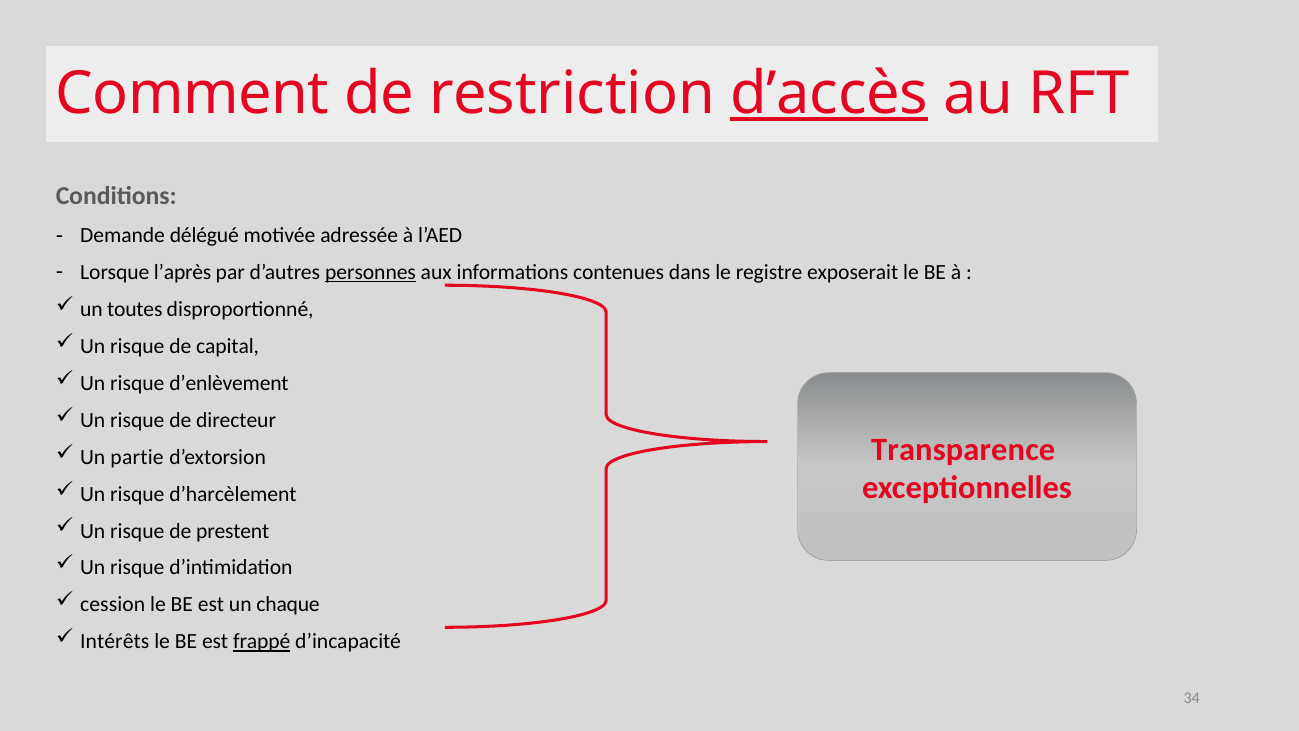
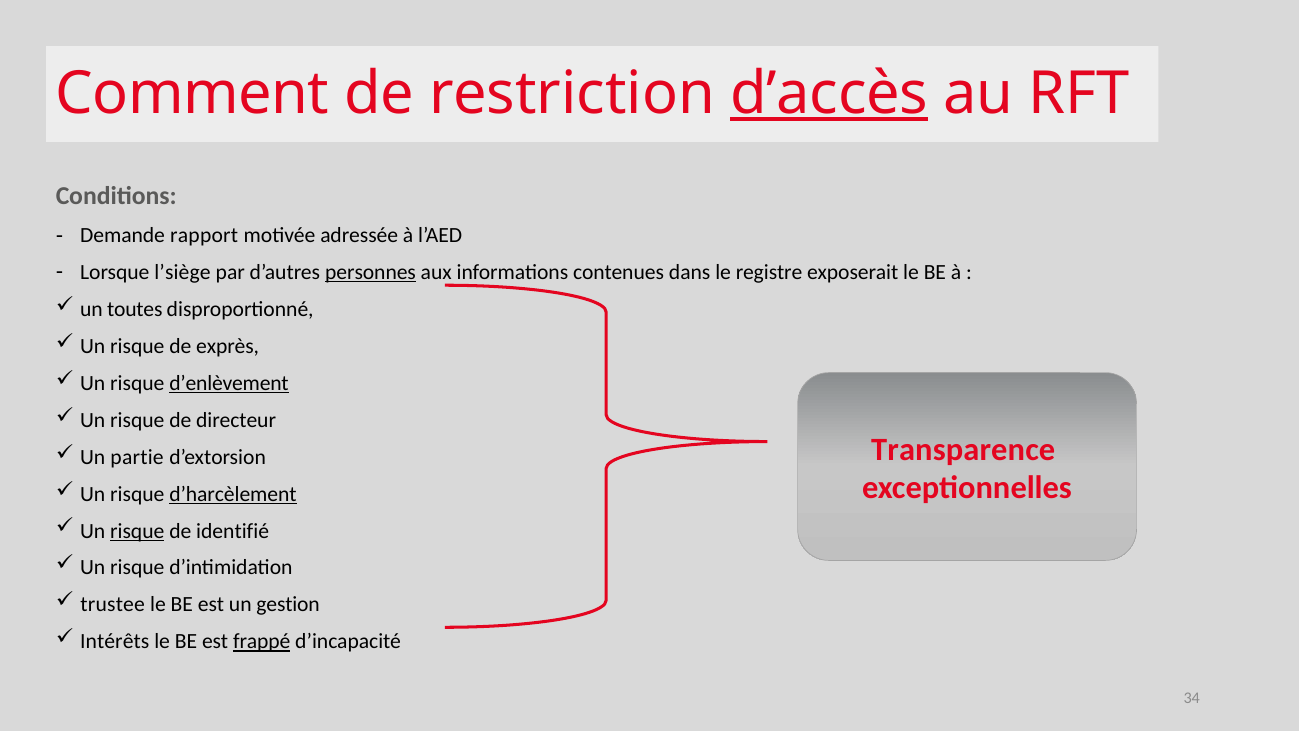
délégué: délégué -> rapport (204, 236)
l’après: l’après -> l’siège (183, 272)
capital: capital -> exprès (228, 346)
d’enlèvement underline: none -> present (229, 383)
d’harcèlement underline: none -> present (233, 494)
risque underline: none -> present (137, 531)
prestent: prestent -> identifié (233, 531)
cession: cession -> trustee (113, 604)
chaque: chaque -> gestion (288, 604)
